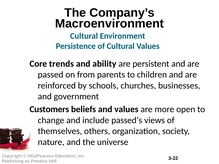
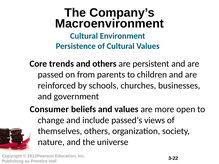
and ability: ability -> others (104, 64)
Customers: Customers -> Consumer (49, 109)
